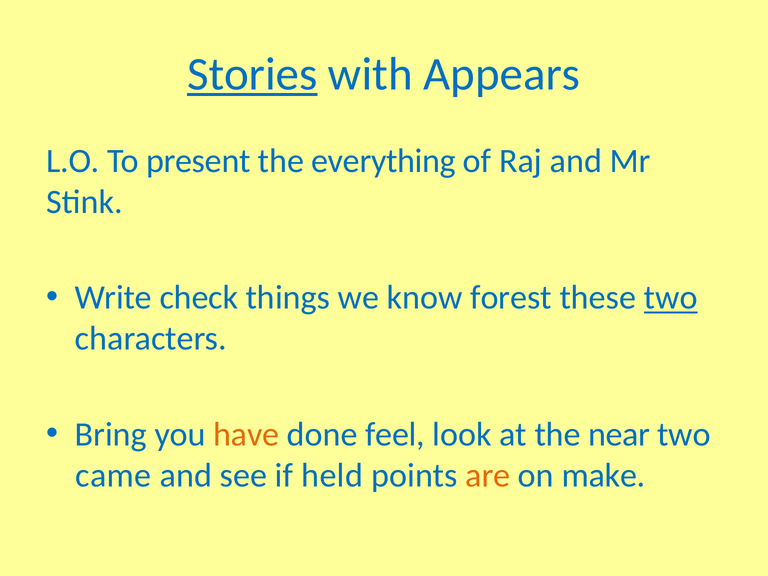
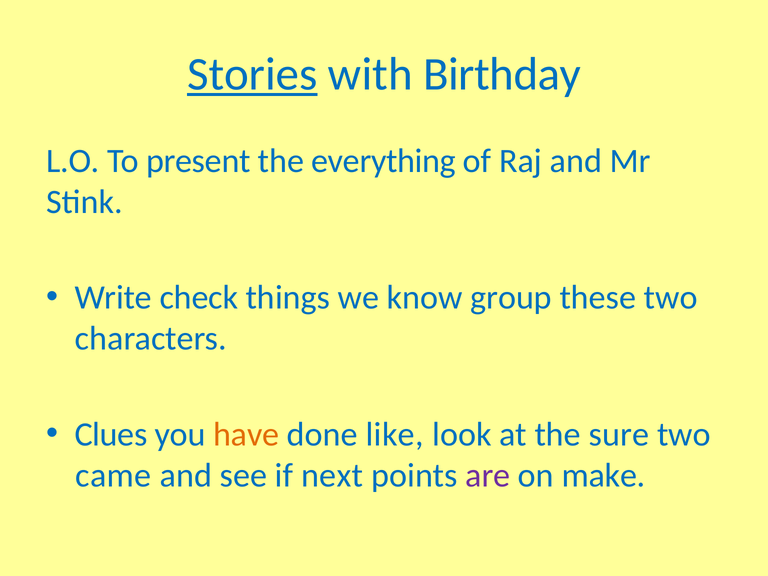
Appears: Appears -> Birthday (502, 74)
forest: forest -> group (511, 298)
two underline: present -> none (671, 298)
Bring: Bring -> Clues (111, 434)
feel: feel -> like (395, 434)
near: near -> sure (619, 434)
held: held -> next (332, 475)
are colour: orange -> purple (488, 475)
